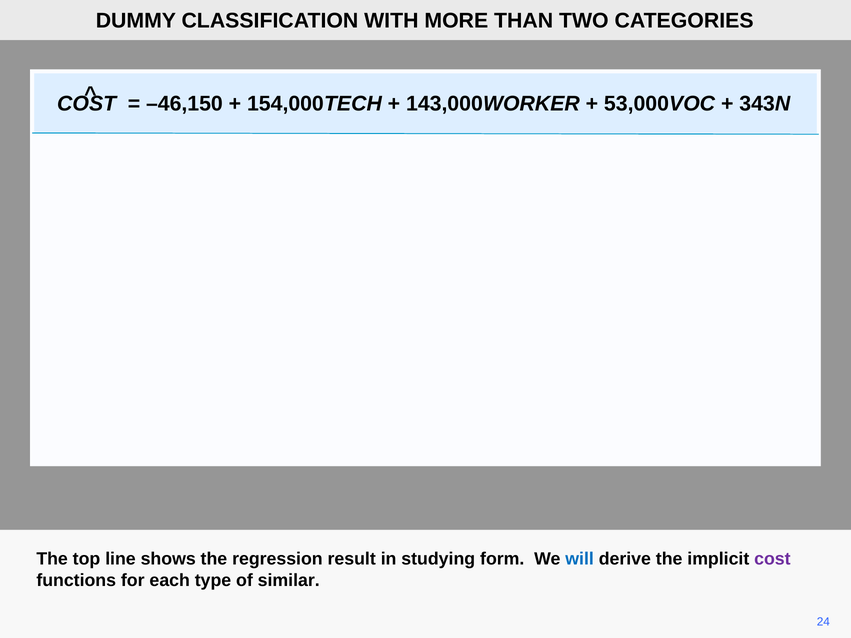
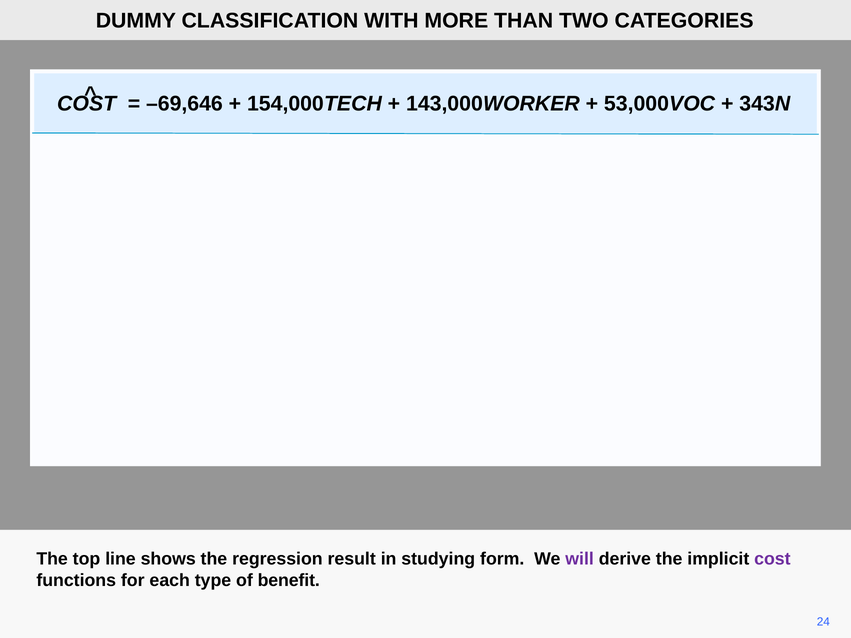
–46,150: –46,150 -> –69,646 (184, 104)
will colour: blue -> purple (580, 559)
similar: similar -> benefit (289, 580)
